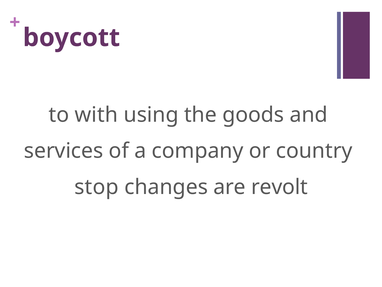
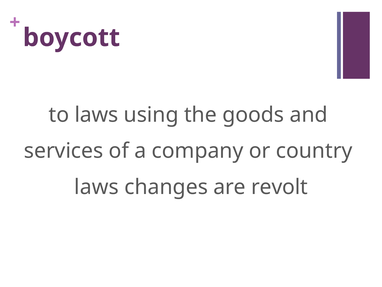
to with: with -> laws (96, 115)
stop: stop -> laws (97, 187)
